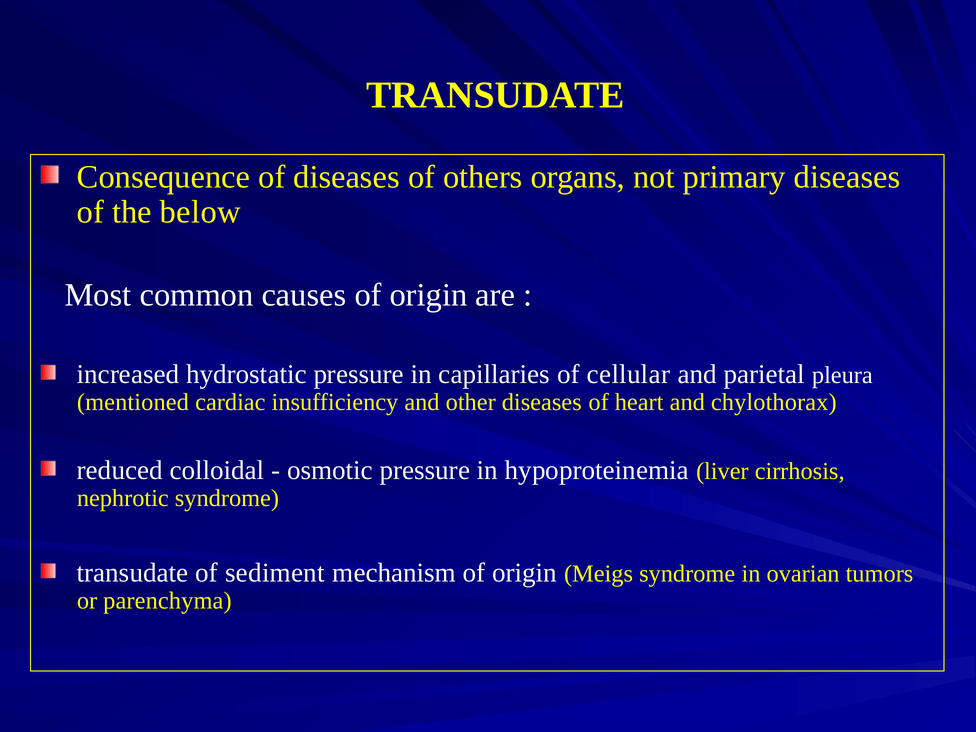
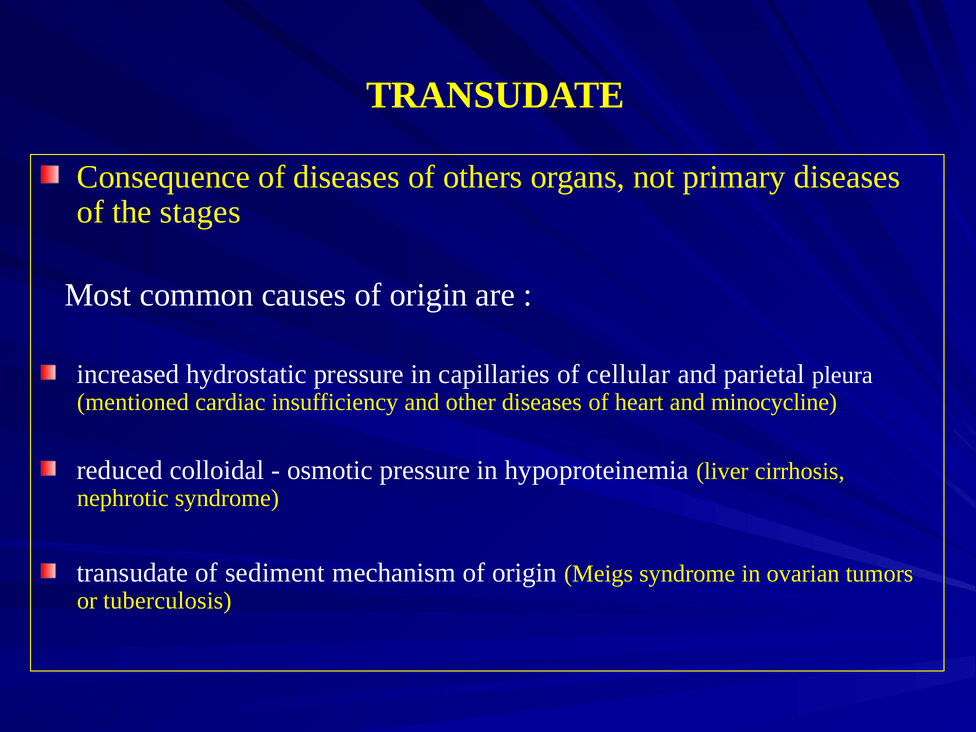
below: below -> stages (200, 212)
chylothorax: chylothorax -> minocycline (774, 402)
parenchyma: parenchyma -> tuberculosis (167, 601)
